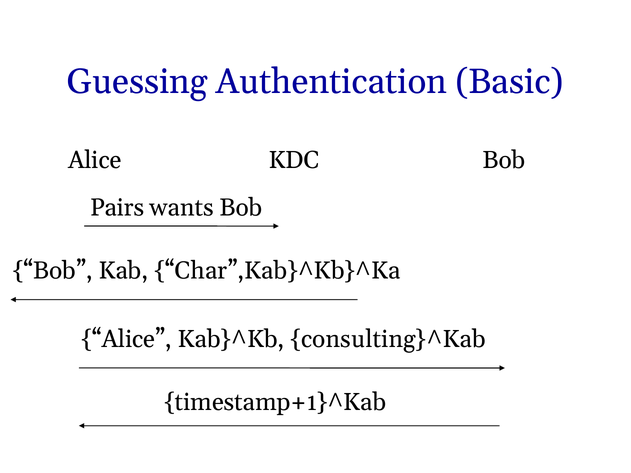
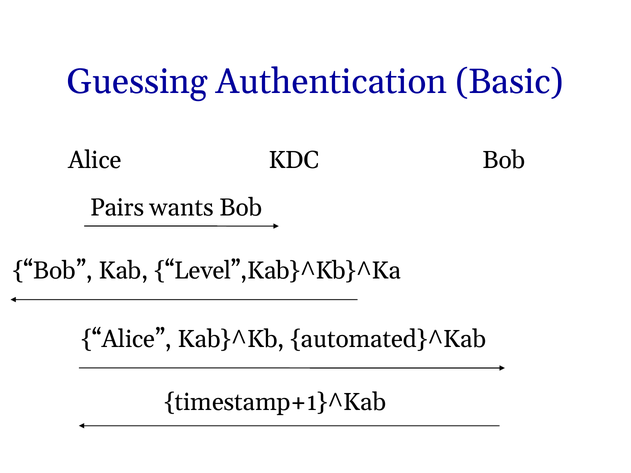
Char”,Kab}^Kb}^Ka: Char”,Kab}^Kb}^Ka -> Level”,Kab}^Kb}^Ka (278, 271)
consulting}^Kab: consulting}^Kab -> automated}^Kab (388, 339)
